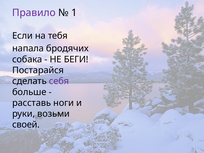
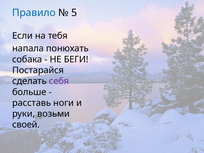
Правило colour: purple -> blue (34, 13)
1: 1 -> 5 (74, 13)
бродячих: бродячих -> понюхать (67, 48)
